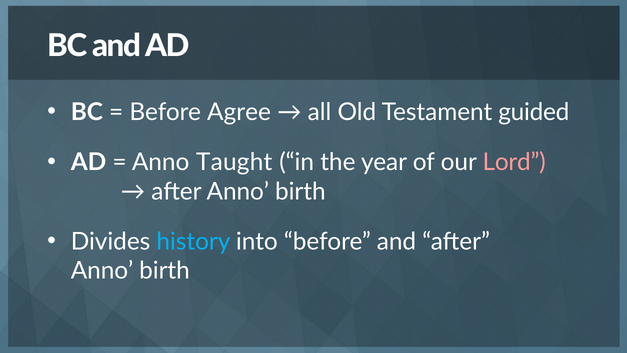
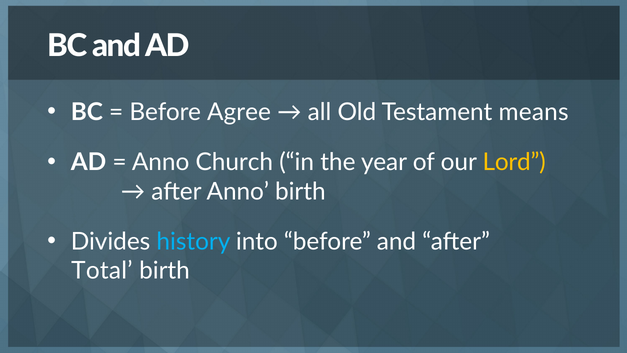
guided: guided -> means (534, 112)
Taught: Taught -> Church (234, 162)
Lord colour: pink -> yellow (514, 162)
Anno: Anno -> Total (102, 271)
